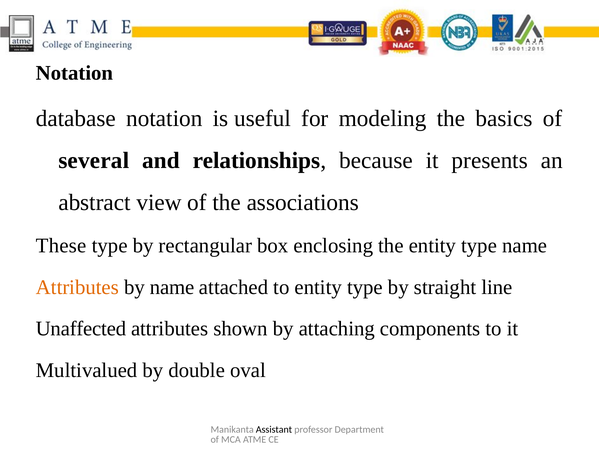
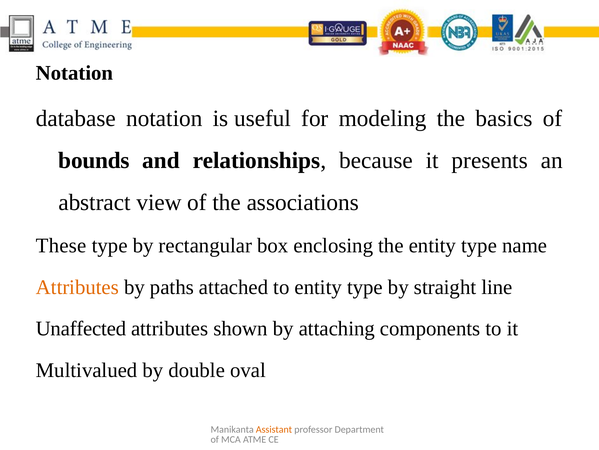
several: several -> bounds (94, 160)
by name: name -> paths (172, 287)
Assistant colour: black -> orange (274, 429)
